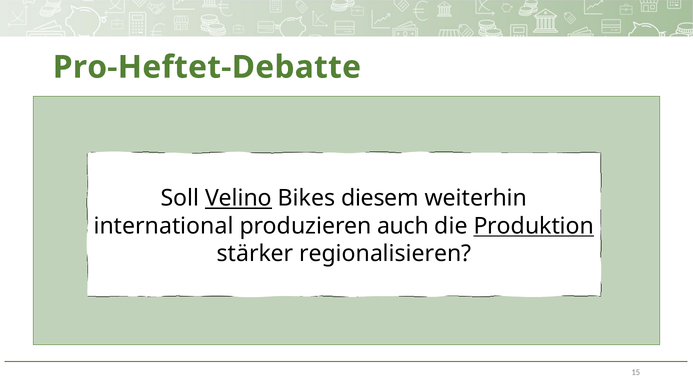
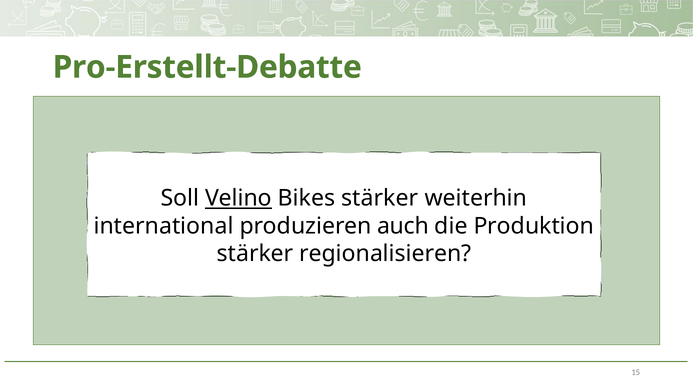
Pro-Heftet-Debatte: Pro-Heftet-Debatte -> Pro-Erstellt-Debatte (207, 67)
Bikes diesem: diesem -> stärker (380, 198)
Produktion underline: present -> none (534, 226)
